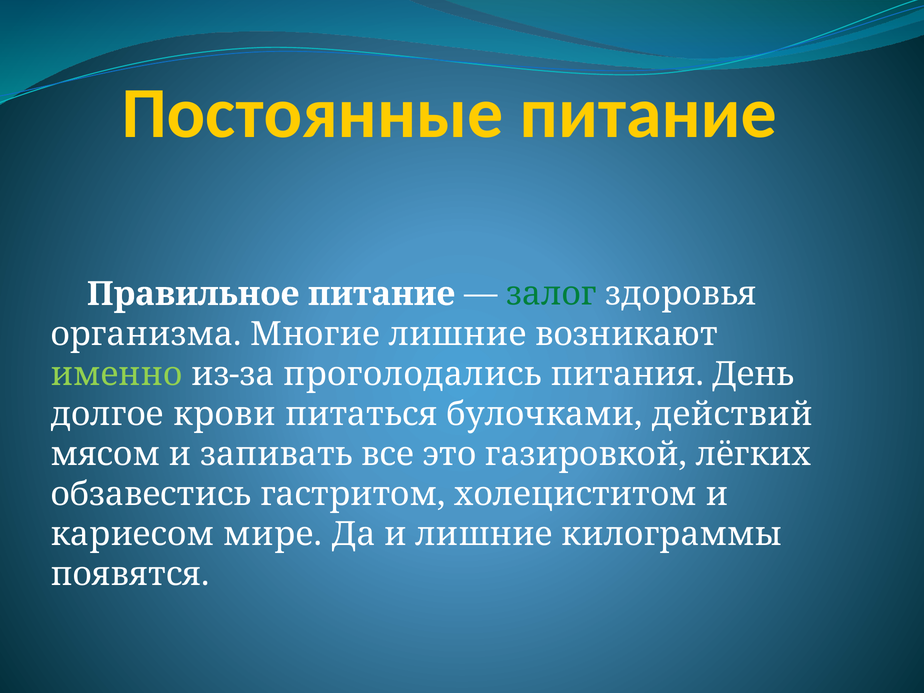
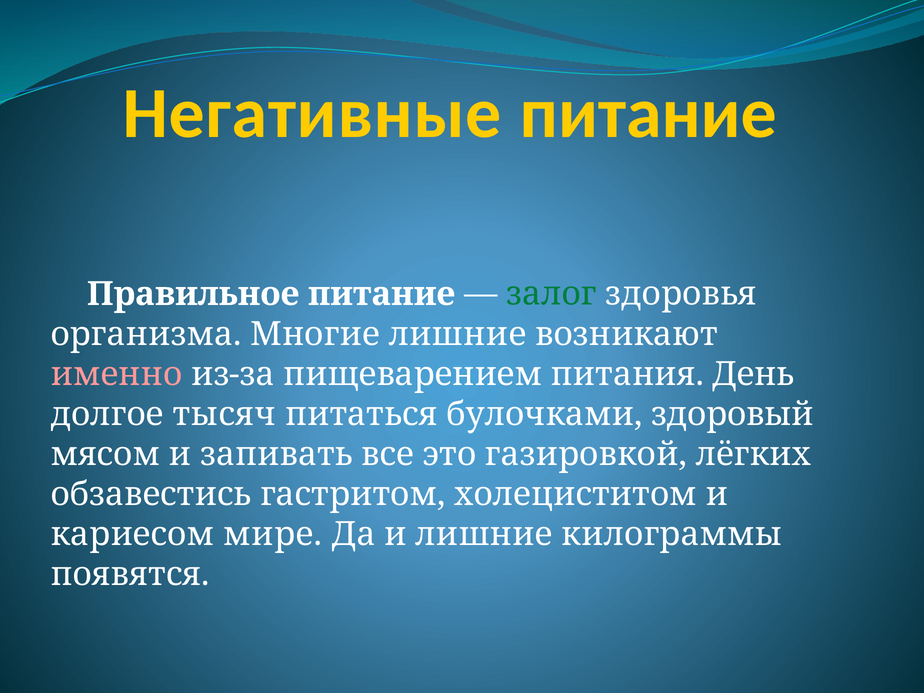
Постоянные: Постоянные -> Негативные (312, 113)
именно colour: light green -> pink (116, 374)
проголодались: проголодались -> пищеварением (413, 374)
крови: крови -> тысяч (224, 414)
действий: действий -> здоровый (733, 414)
